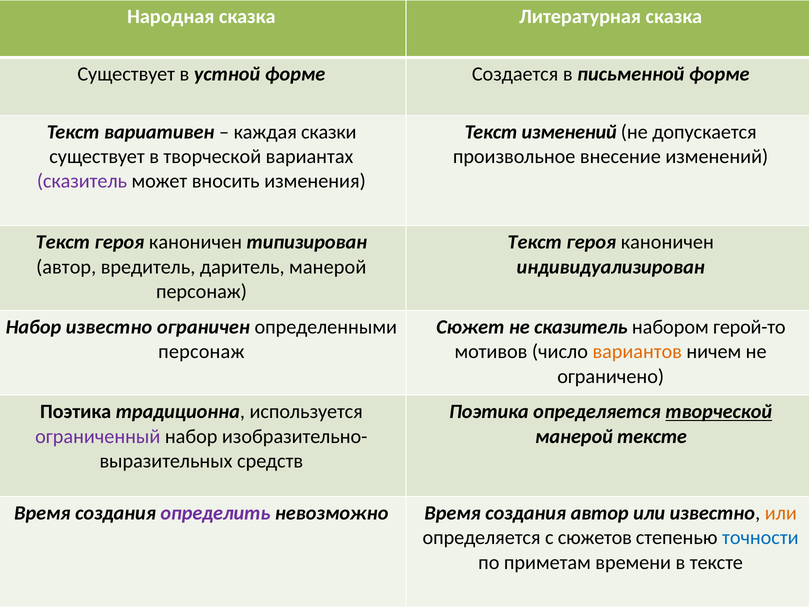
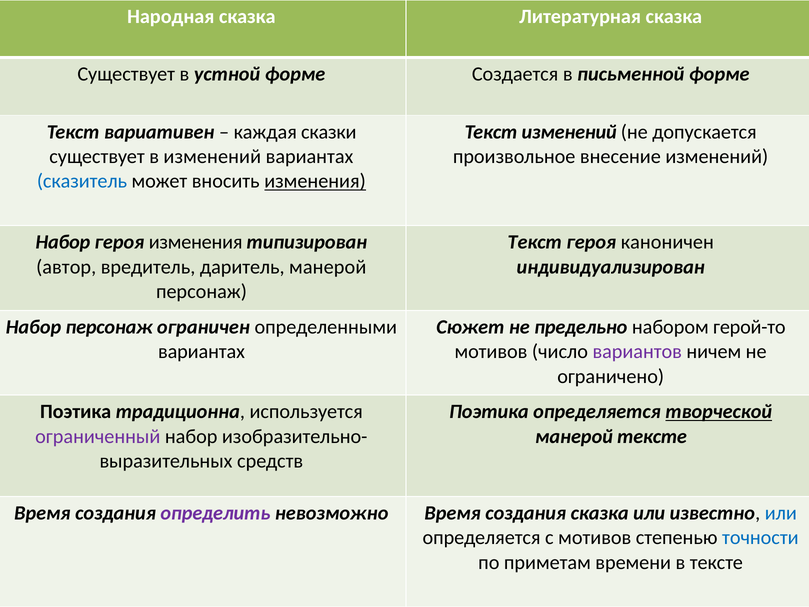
в творческой: творческой -> изменений (212, 157)
сказитель colour: purple -> blue (82, 181)
изменения underline: none -> present (315, 181)
Текст: Текст -> Набор (63, 242)
каноничен: каноничен -> изменения (196, 242)
Набор известно: известно -> персонаж (109, 327)
не сказитель: сказитель -> предельно (581, 327)
персонаж: персонаж -> вариантах (201, 352)
вариантов colour: orange -> purple (637, 352)
создания автор: автор -> сказка (600, 513)
или colour: orange -> blue (781, 513)
с сюжетов: сюжетов -> мотивов (595, 538)
